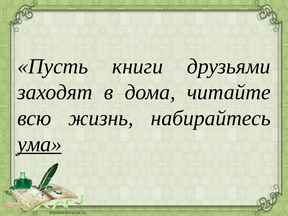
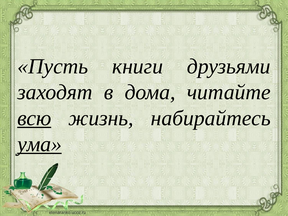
всю underline: none -> present (34, 118)
